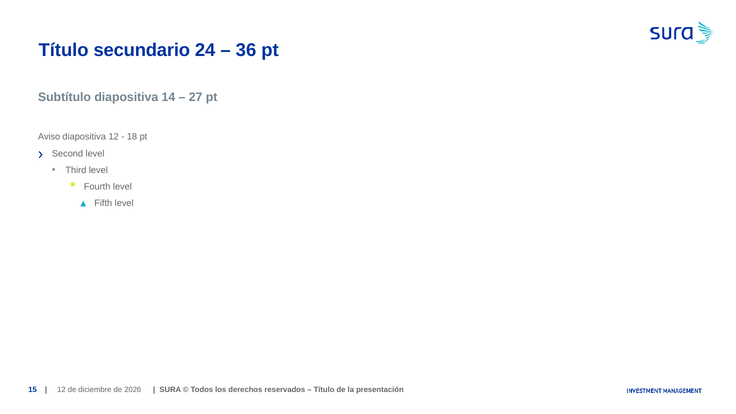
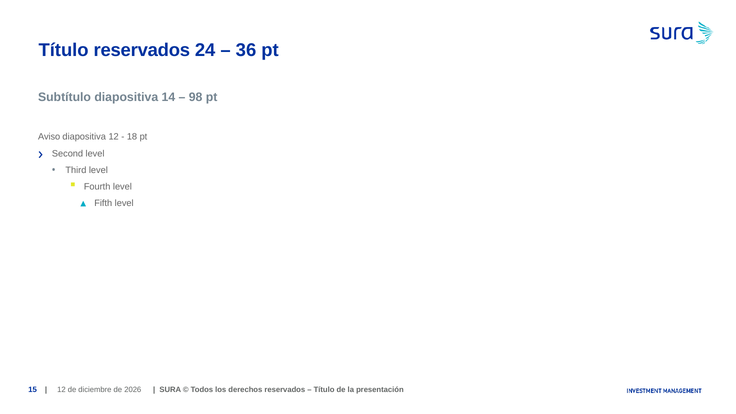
Título secundario: secundario -> reservados (142, 50)
27: 27 -> 98 (196, 97)
